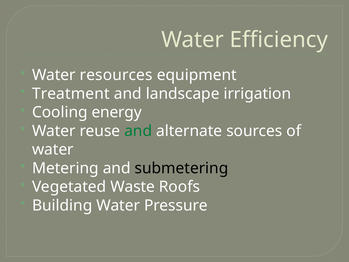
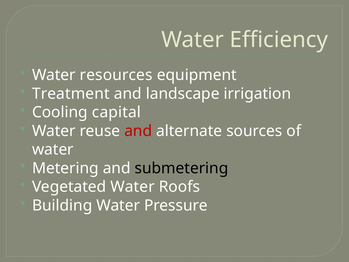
energy: energy -> capital (116, 112)
and colour: green -> red (138, 131)
Vegetated Waste: Waste -> Water (133, 187)
